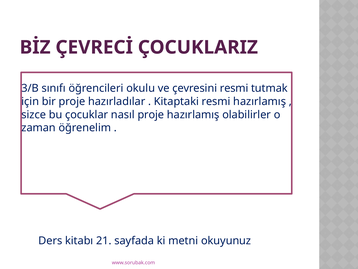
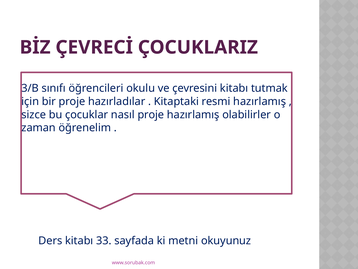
çevresini resmi: resmi -> kitabı (234, 88)
21: 21 -> 33 (104, 240)
